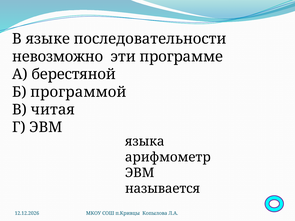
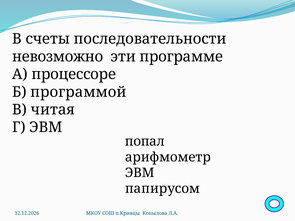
языке: языке -> счеты (48, 39)
берестяной: берестяной -> процессоре (74, 74)
языка: языка -> попал (145, 142)
называется: называется -> папирусом (163, 189)
